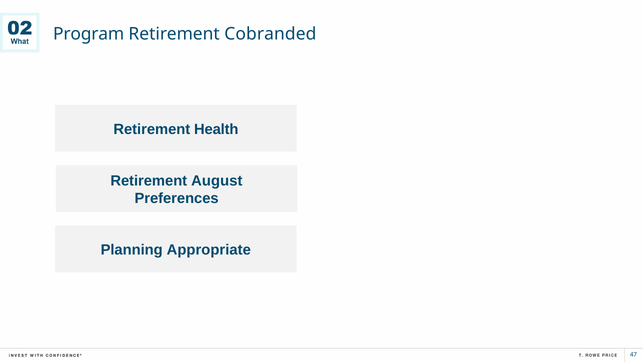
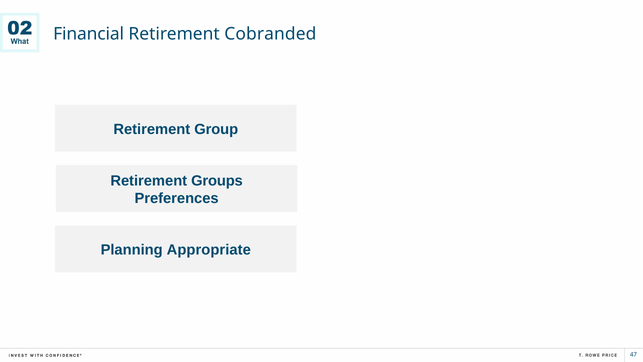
Program: Program -> Financial (89, 34)
Health: Health -> Group (216, 129)
August: August -> Groups (217, 181)
